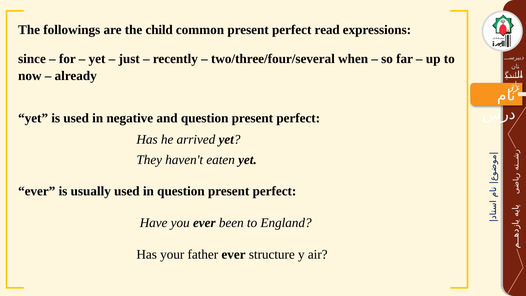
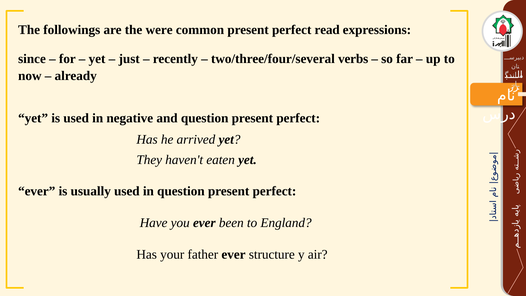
child: child -> were (159, 30)
when: when -> verbs (353, 59)
